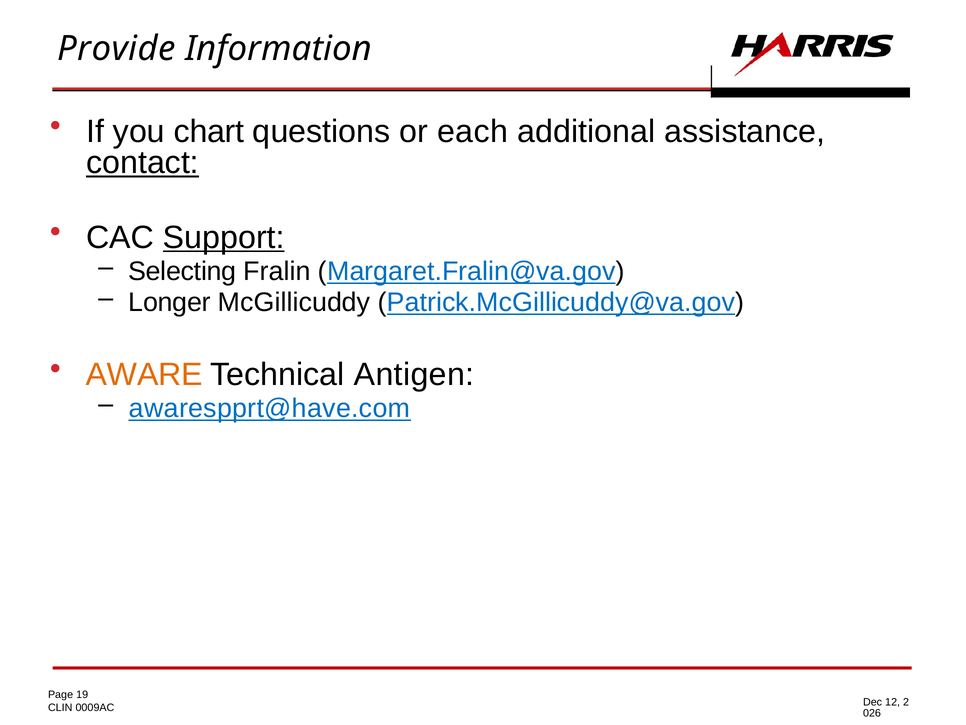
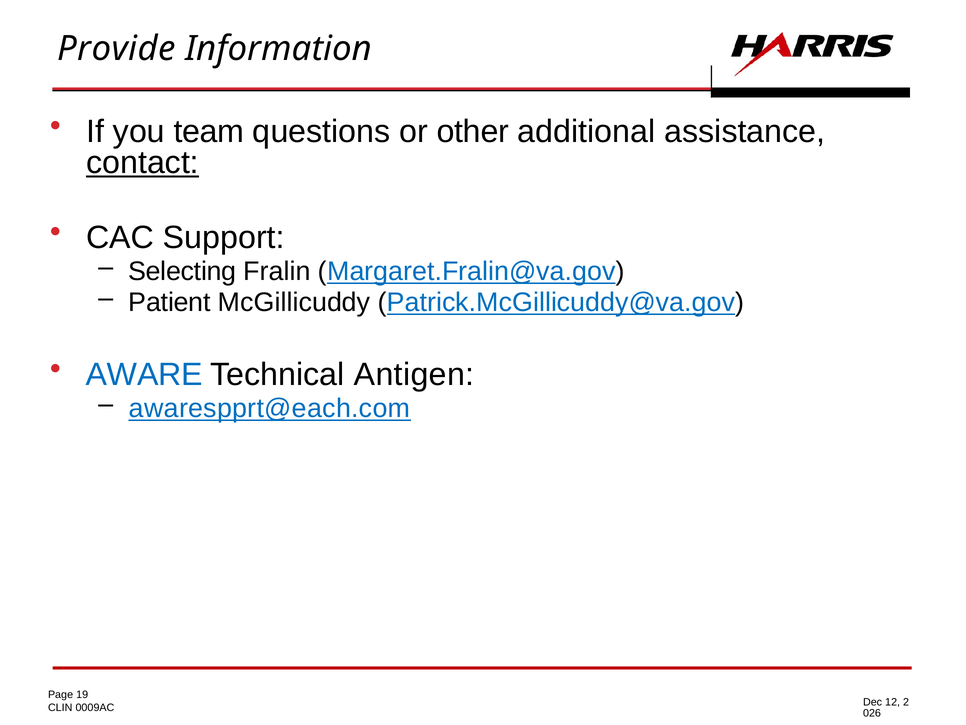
chart: chart -> team (209, 132)
each: each -> other (473, 132)
Support underline: present -> none (224, 237)
Longer: Longer -> Patient (170, 302)
AWARE colour: orange -> blue (144, 374)
awarespprt@have.com: awarespprt@have.com -> awarespprt@each.com (270, 408)
